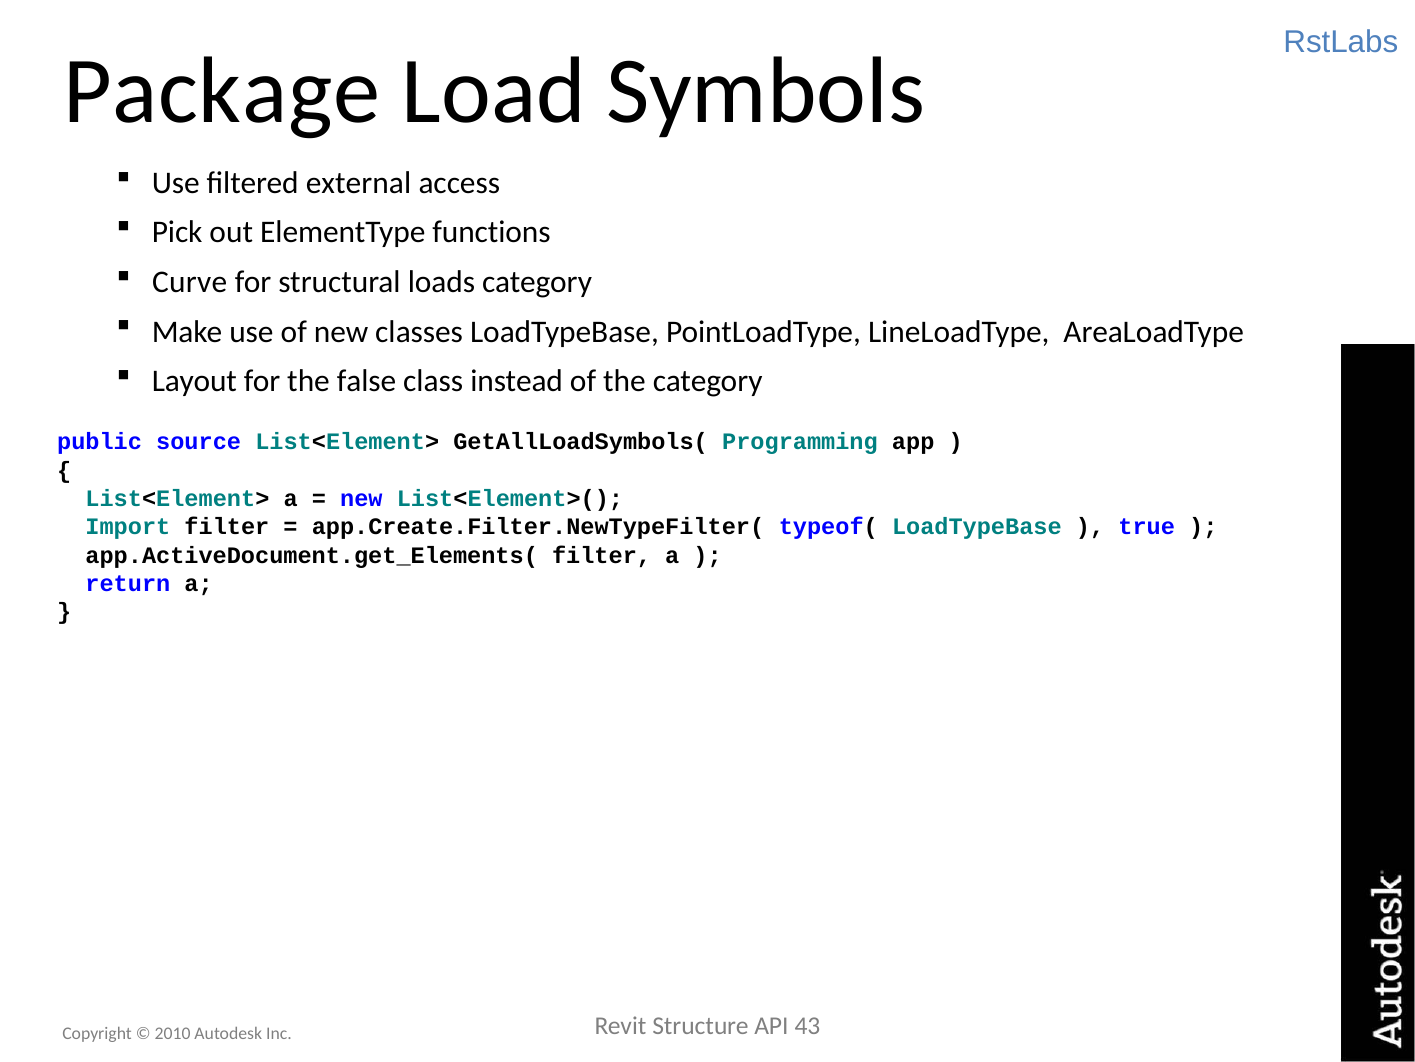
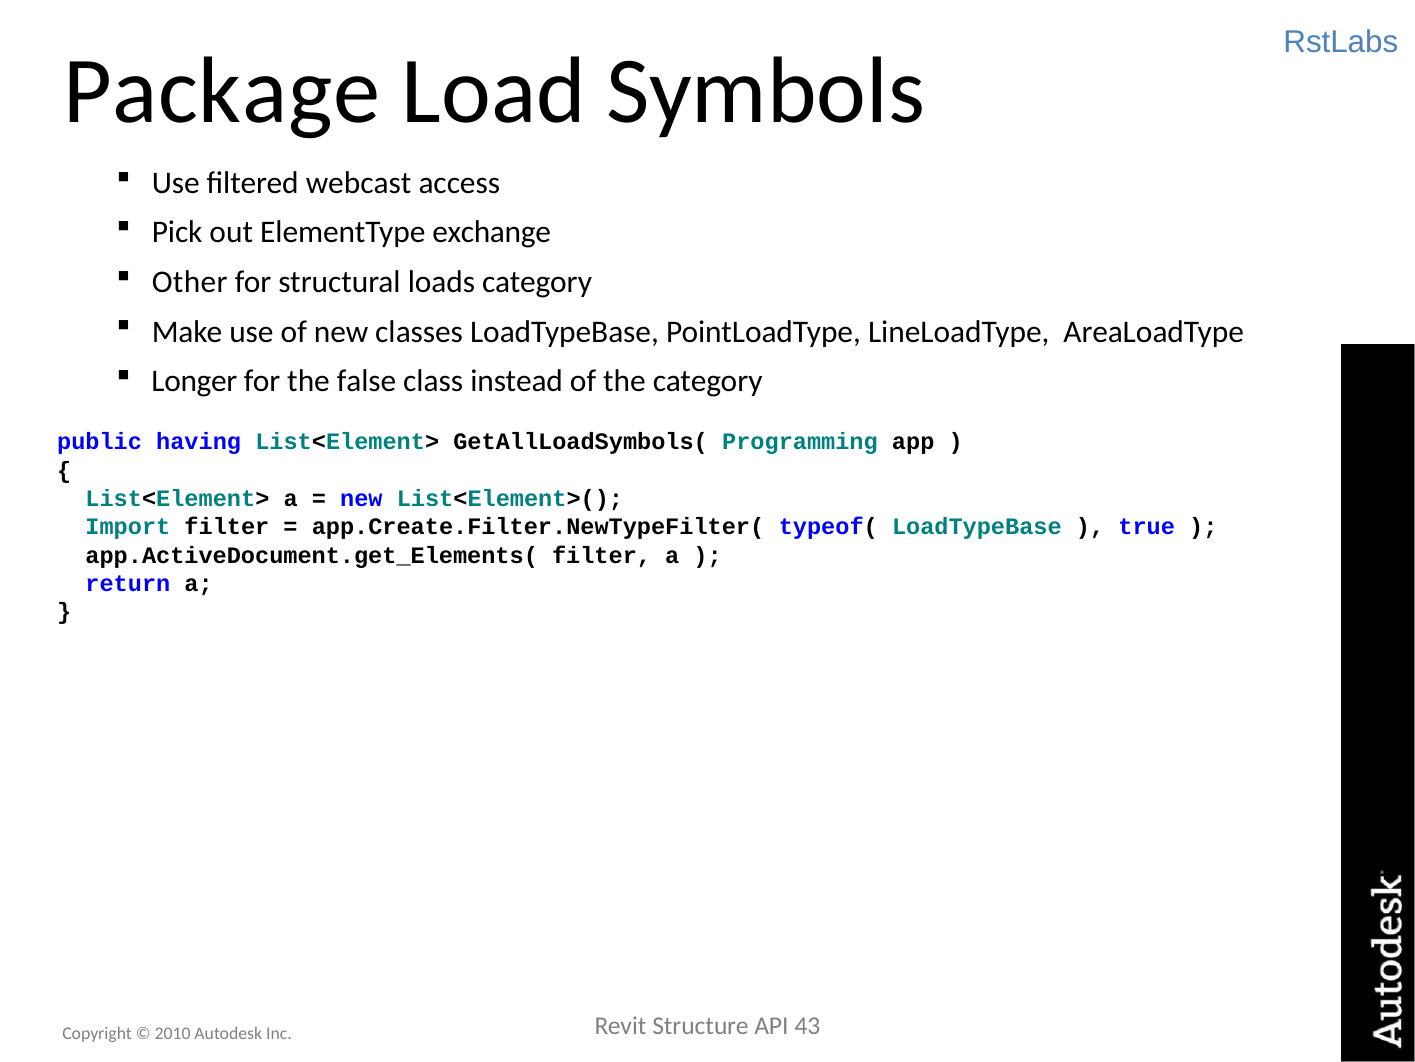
external: external -> webcast (359, 183)
functions: functions -> exchange (492, 232)
Curve: Curve -> Other (190, 282)
Layout: Layout -> Longer (194, 381)
source: source -> having (199, 442)
